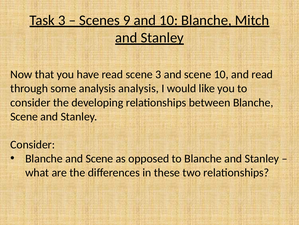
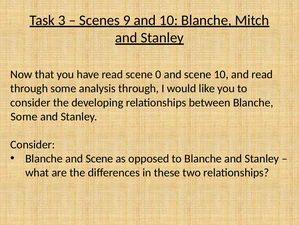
scene 3: 3 -> 0 (158, 74)
analysis analysis: analysis -> through (139, 88)
Scene: Scene -> Some (24, 116)
